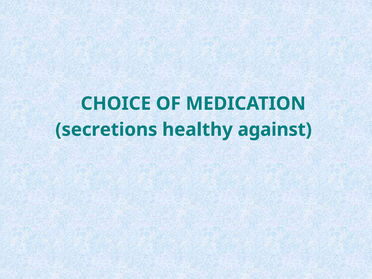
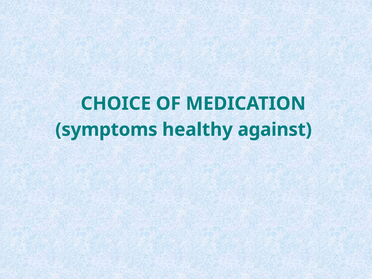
secretions: secretions -> symptoms (106, 130)
